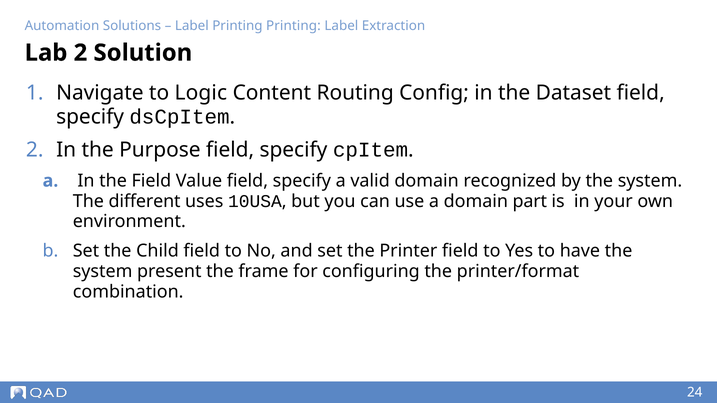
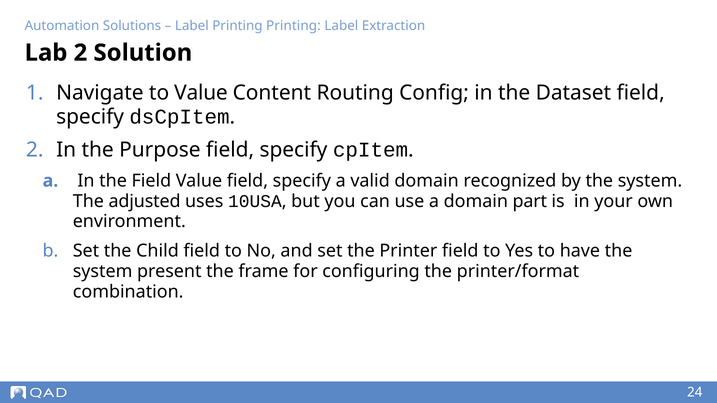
to Logic: Logic -> Value (201, 93)
different: different -> adjusted (145, 201)
